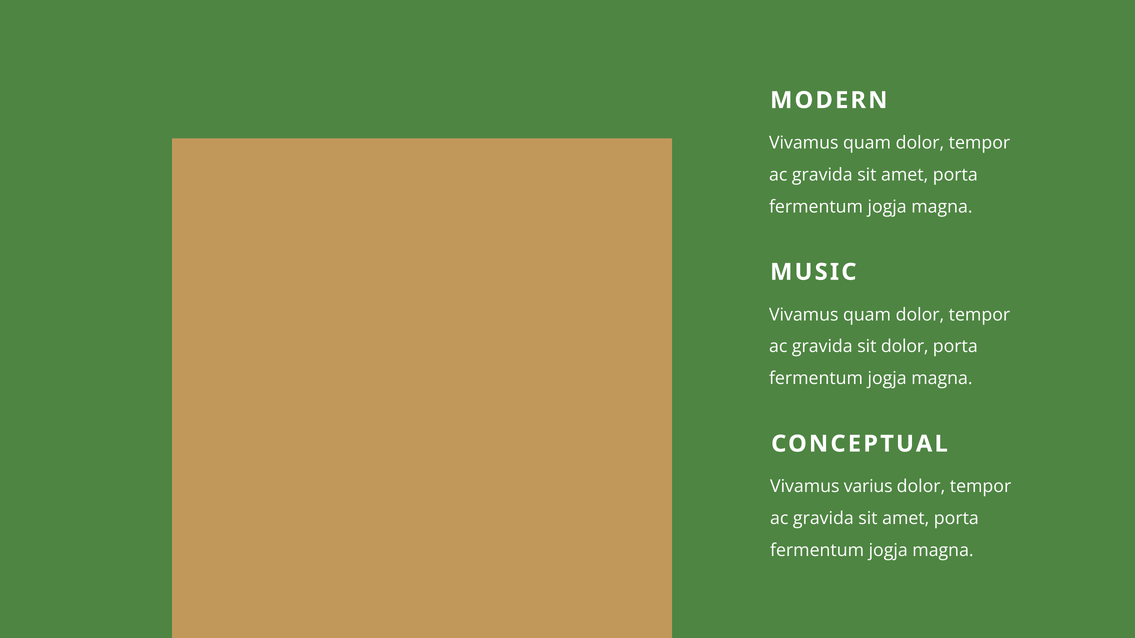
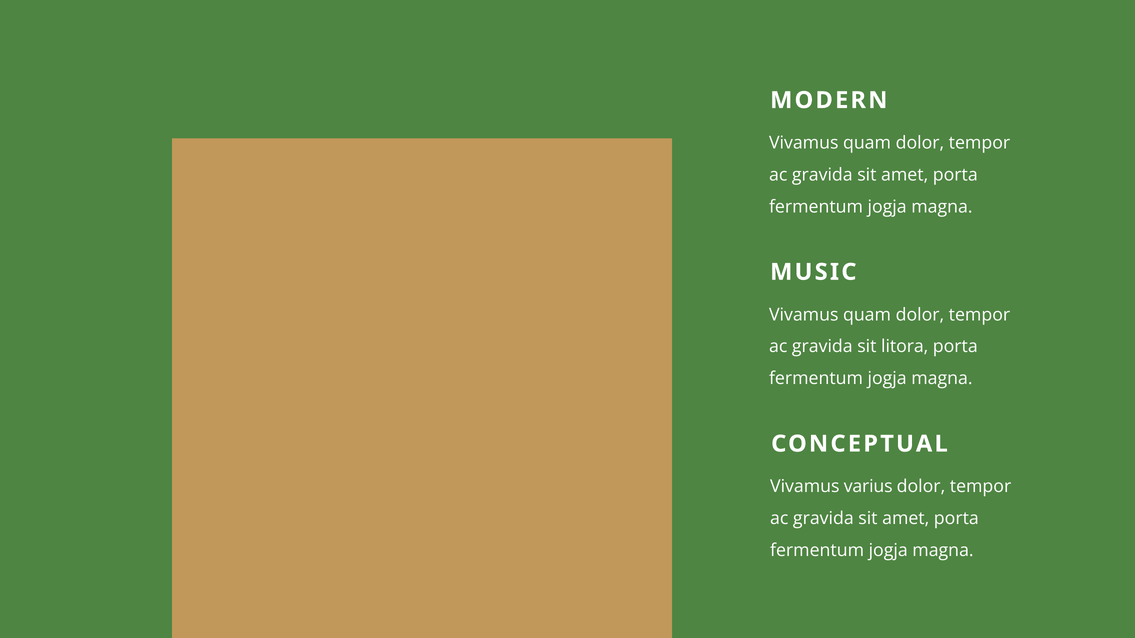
sit dolor: dolor -> litora (905, 347)
